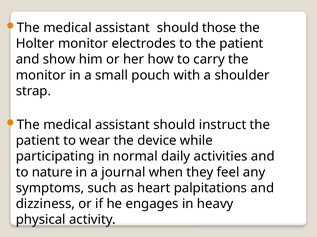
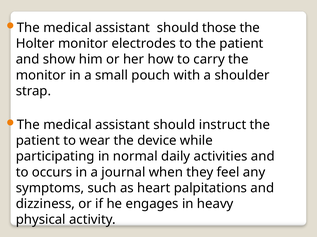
nature: nature -> occurs (52, 173)
